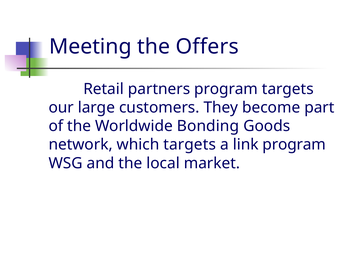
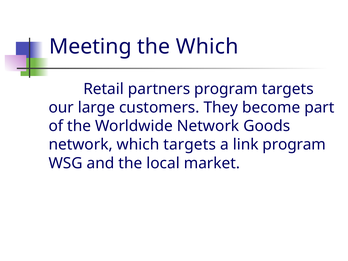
the Offers: Offers -> Which (207, 47)
Worldwide Bonding: Bonding -> Network (208, 126)
